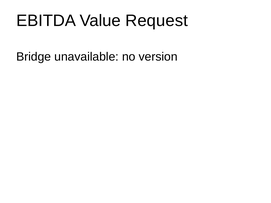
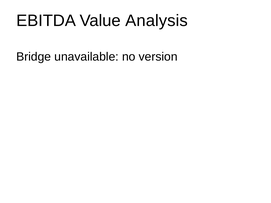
Request: Request -> Analysis (157, 21)
